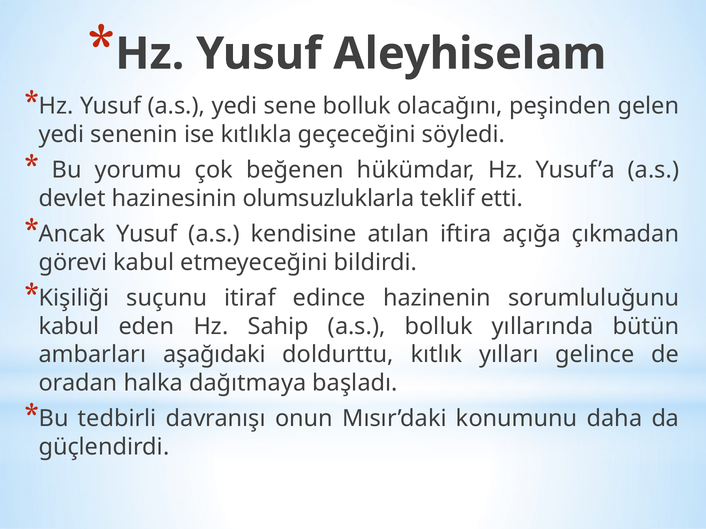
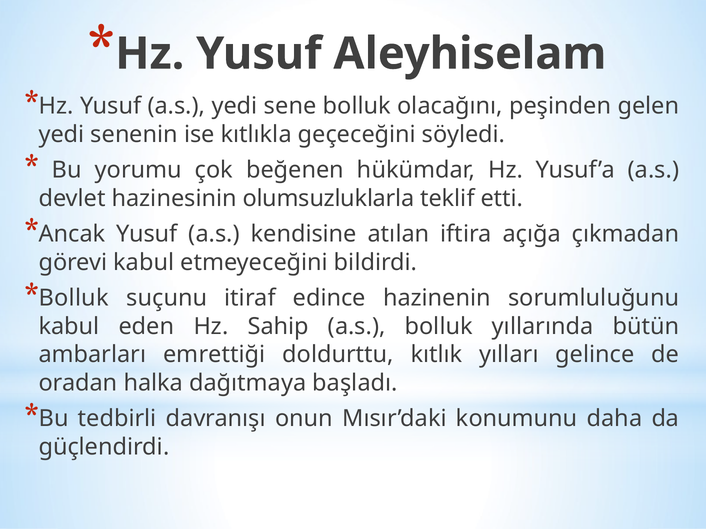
Kişiliği: Kişiliği -> Bolluk (74, 299)
aşağıdaki: aşağıdaki -> emrettiği (214, 355)
